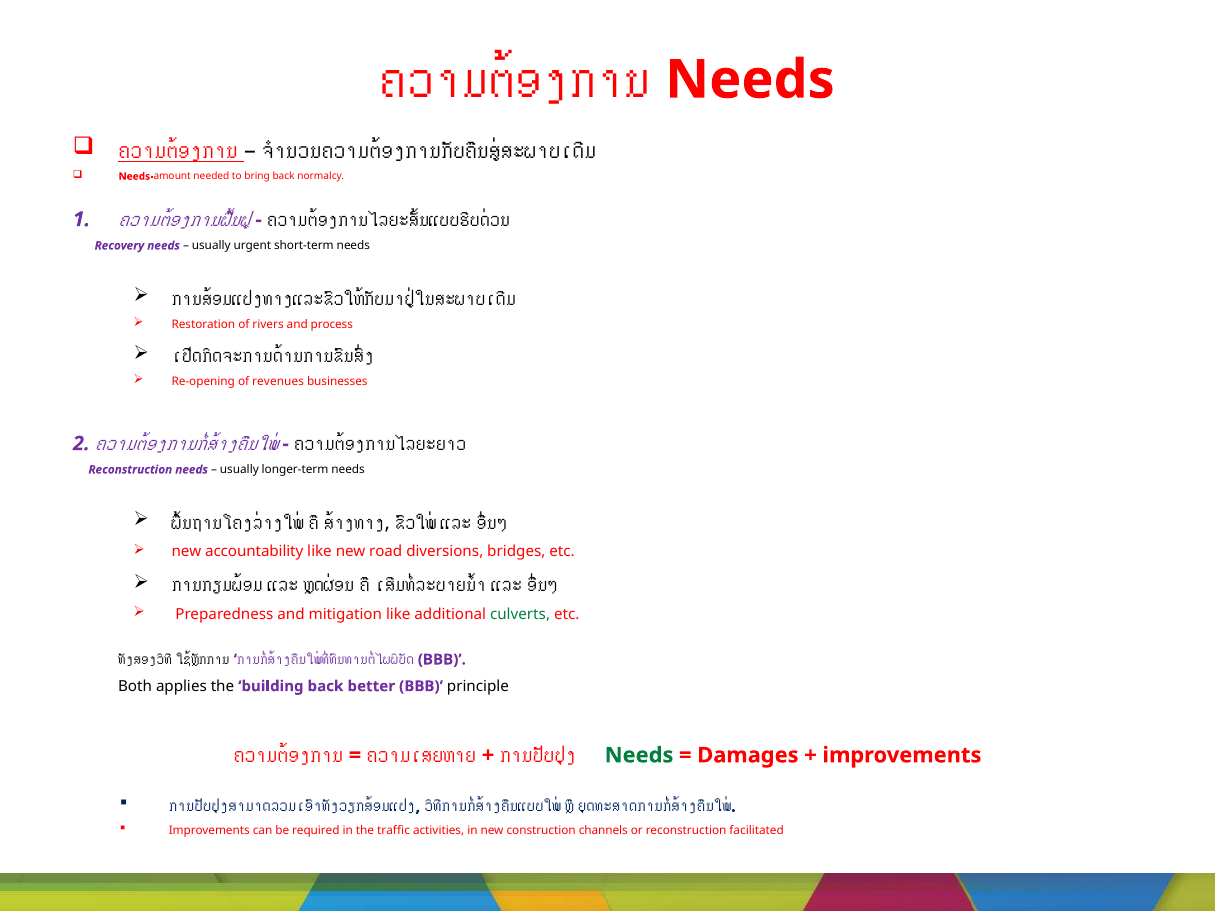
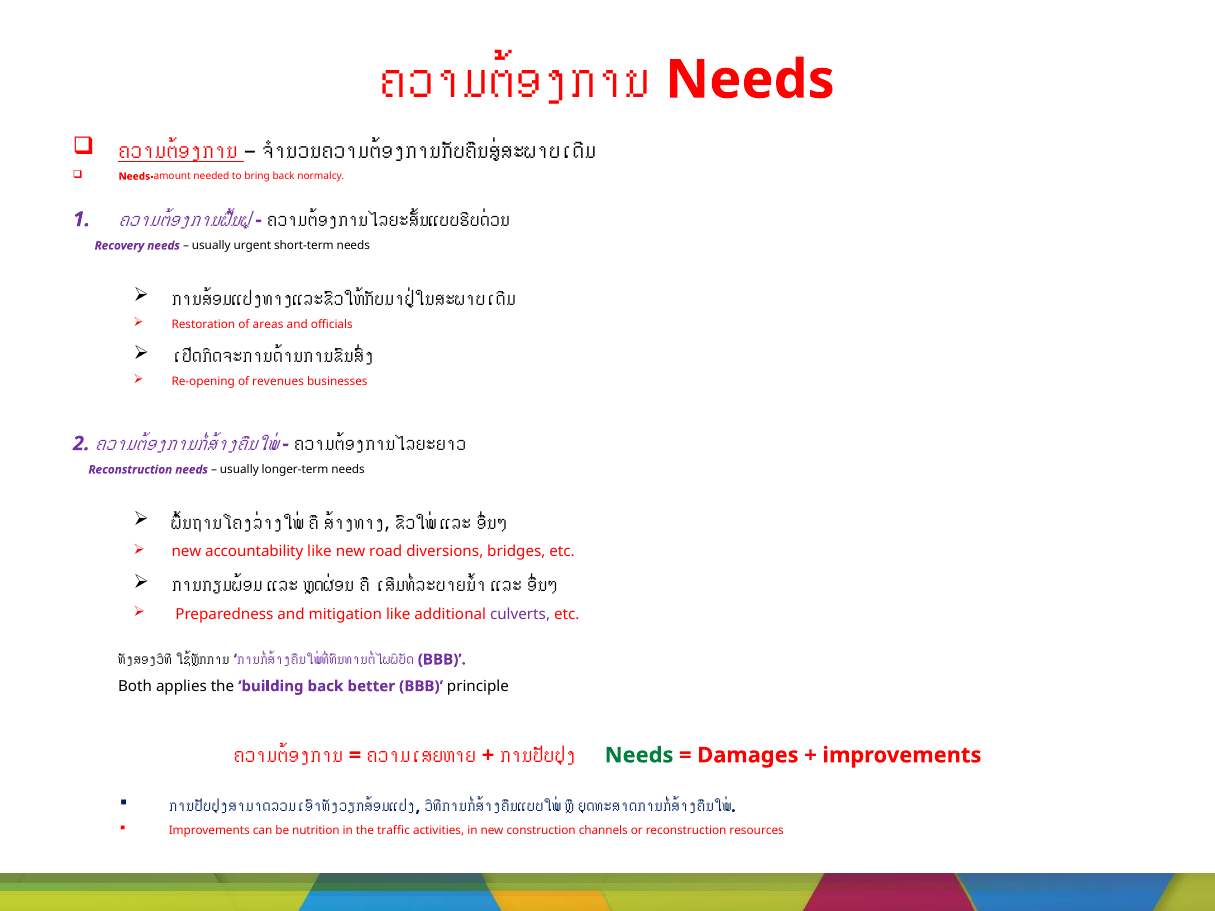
rivers: rivers -> areas (268, 325)
process: process -> officials (332, 325)
culverts colour: green -> purple (520, 614)
required: required -> nutrition (316, 831)
facilitated: facilitated -> resources (757, 831)
